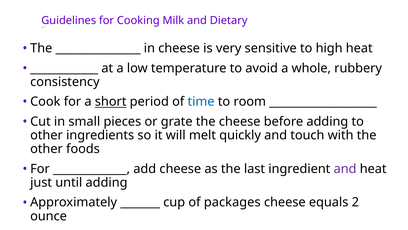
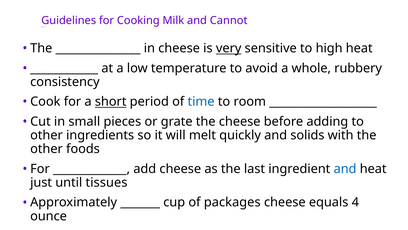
Dietary: Dietary -> Cannot (229, 21)
very underline: none -> present (229, 48)
touch: touch -> solids (307, 135)
and colour: purple -> blue (345, 168)
until adding: adding -> tissues (107, 182)
equals 2: 2 -> 4 (355, 202)
